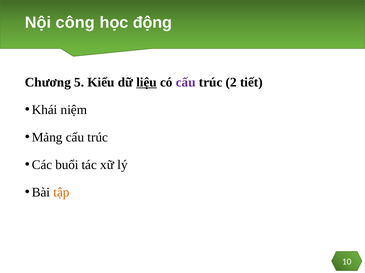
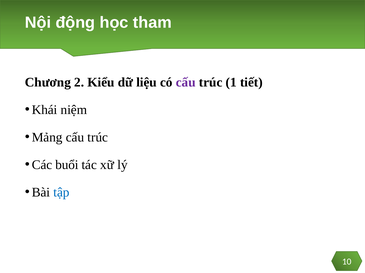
công: công -> động (75, 23)
động: động -> tham (152, 23)
5: 5 -> 2 (79, 82)
liệu underline: present -> none (147, 82)
2: 2 -> 1 (231, 82)
tập colour: orange -> blue (61, 193)
